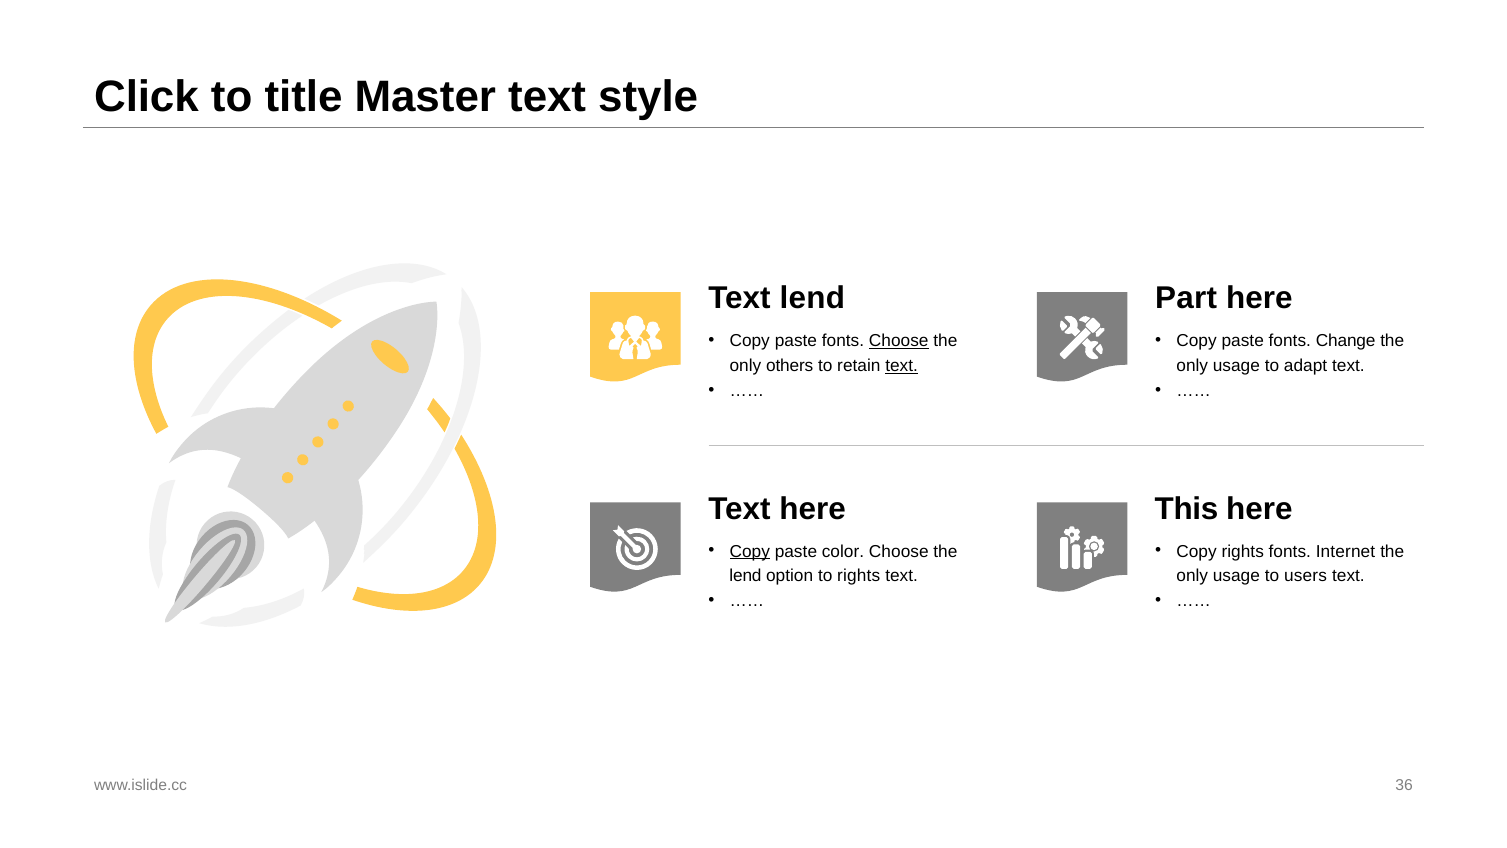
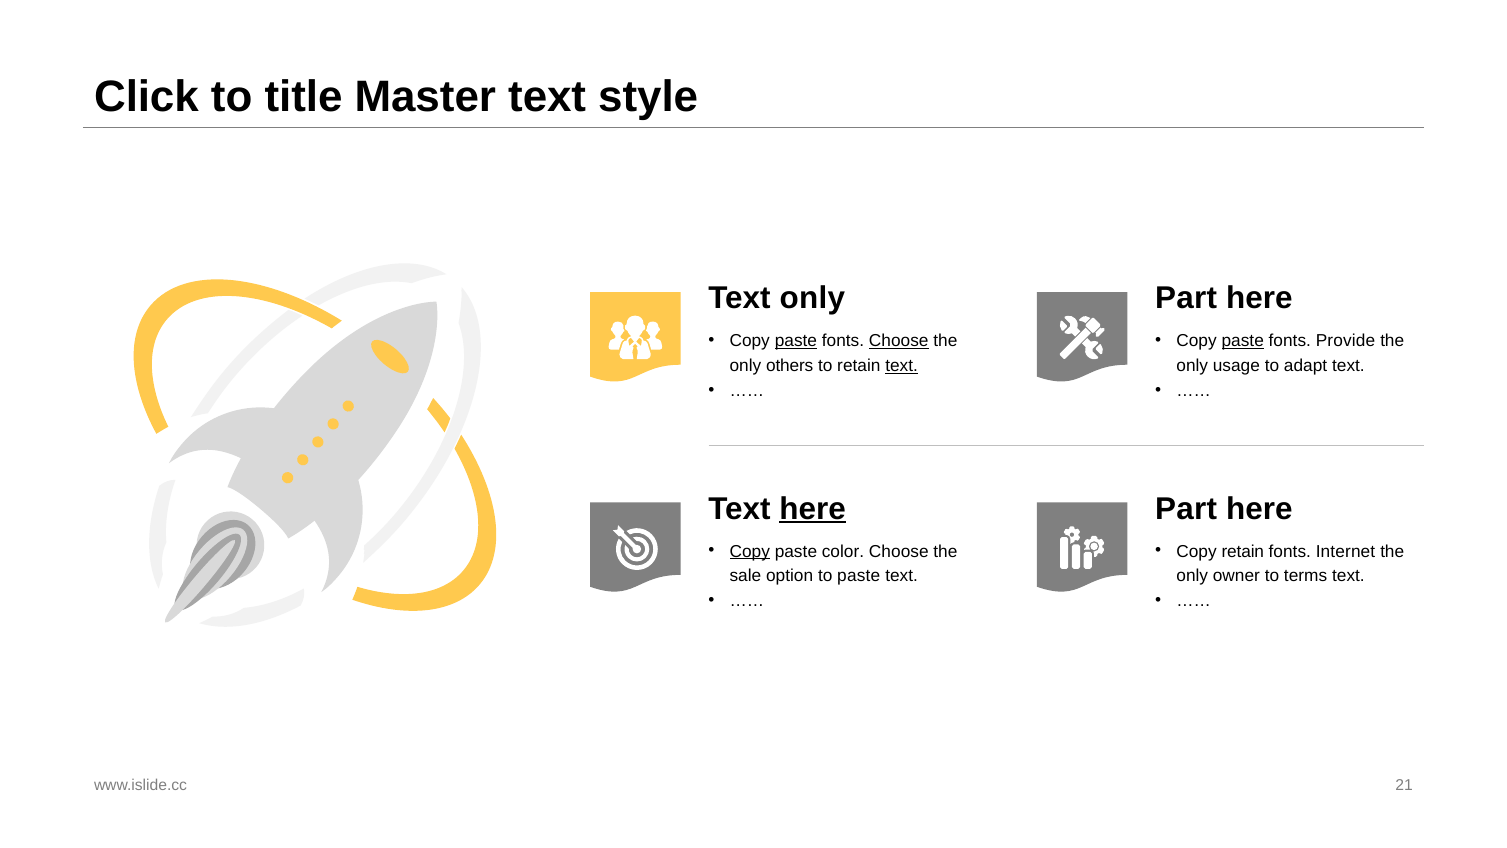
Text lend: lend -> only (812, 298)
paste underline: none -> present (796, 341)
paste underline: none -> present (1243, 341)
Change: Change -> Provide (1346, 341)
here underline: none -> present (813, 509)
This: This -> Part (1186, 509)
Copy rights: rights -> retain (1243, 551)
lend: lend -> sale (745, 576)
to rights: rights -> paste (859, 576)
usage: usage -> owner (1236, 576)
users: users -> terms (1306, 576)
36: 36 -> 21 (1404, 785)
